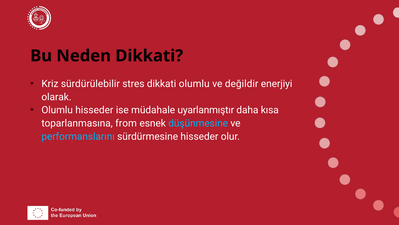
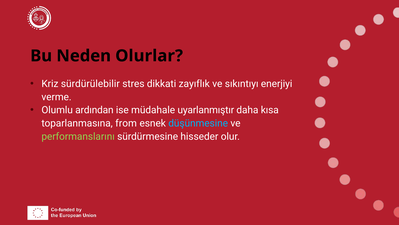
Neden Dikkati: Dikkati -> Olurlar (149, 56)
dikkati olumlu: olumlu -> zayıflık (194, 84)
değildir: değildir -> sıkıntıyı (242, 84)
olarak: olarak -> verme (56, 97)
Olumlu hisseder: hisseder -> ardından (94, 110)
performanslarını colour: light blue -> light green (78, 136)
